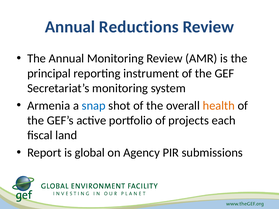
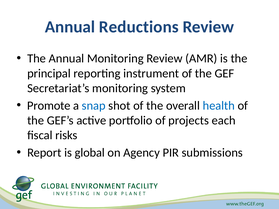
Armenia: Armenia -> Promote (49, 106)
health colour: orange -> blue (219, 106)
land: land -> risks (66, 135)
